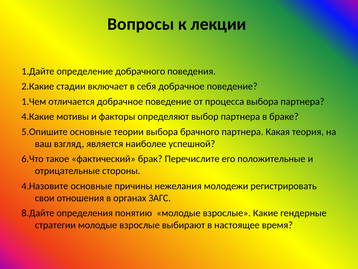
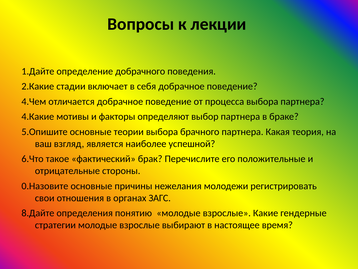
1.Чем: 1.Чем -> 4.Чем (34, 101)
4.Назовите: 4.Назовите -> 0.Назовите (45, 186)
